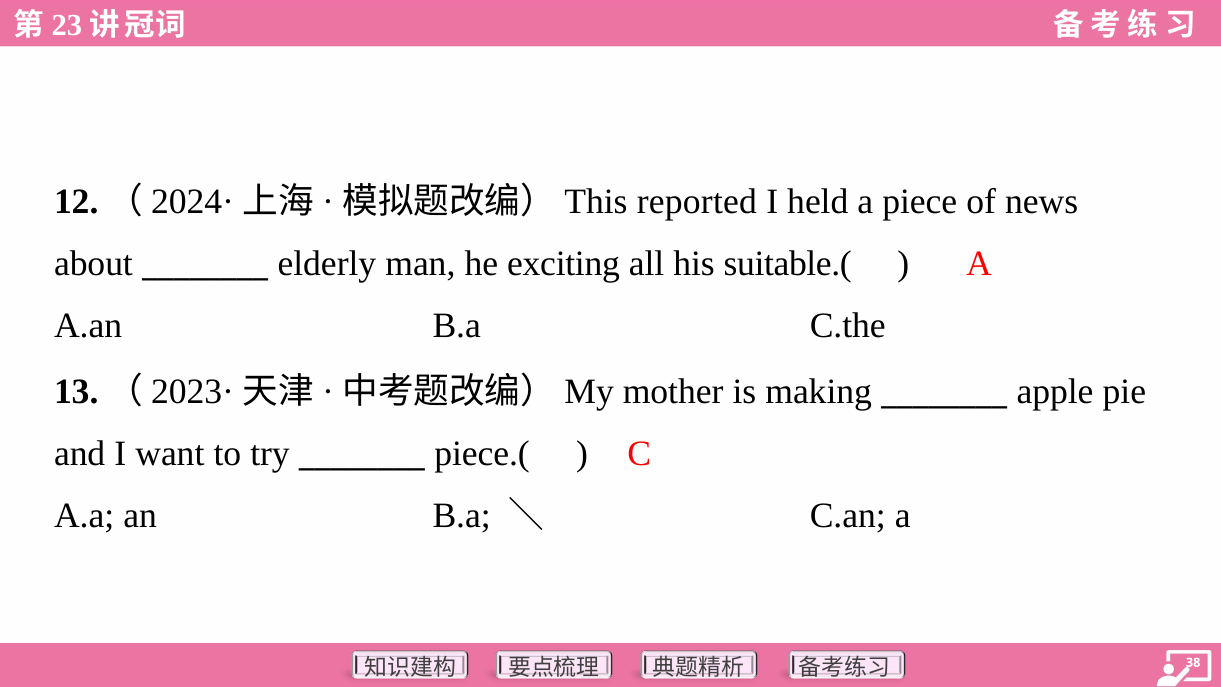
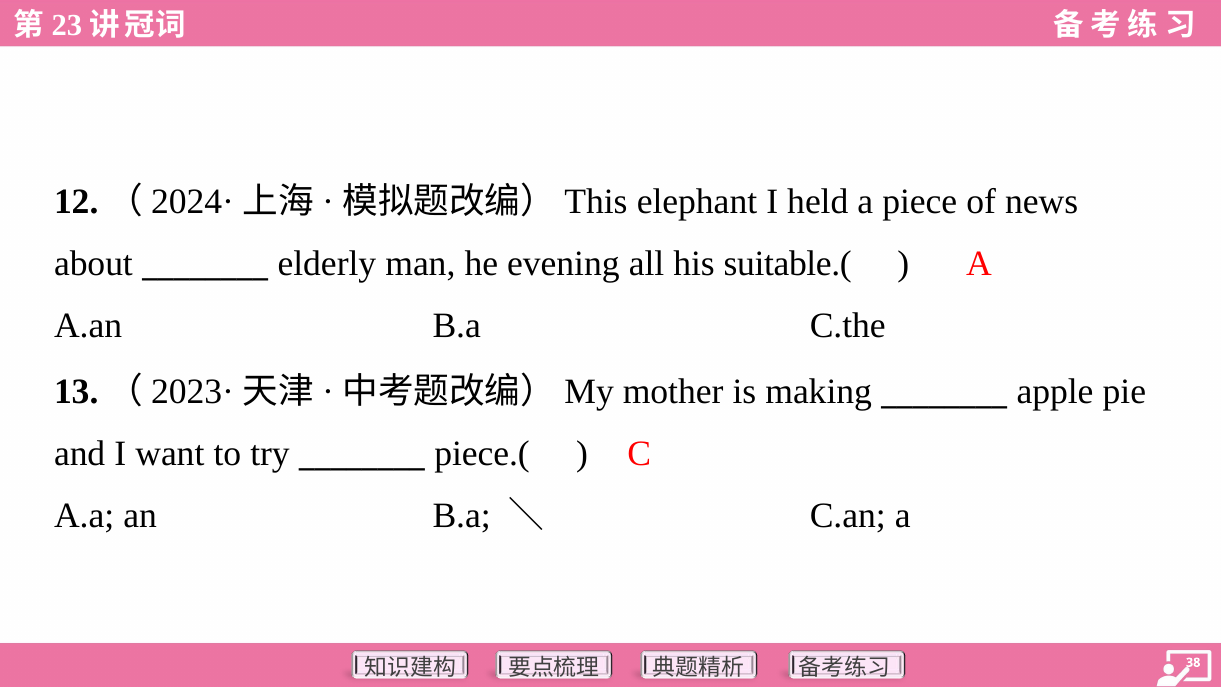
reported: reported -> elephant (697, 201)
exciting: exciting -> evening (563, 264)
